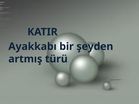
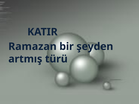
Ayakkabı: Ayakkabı -> Ramazan (32, 47)
